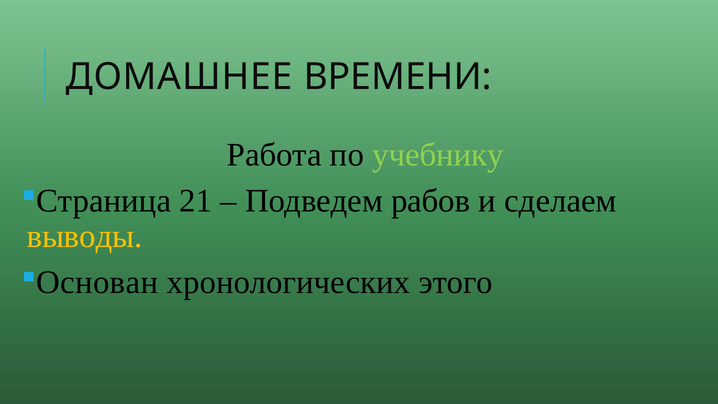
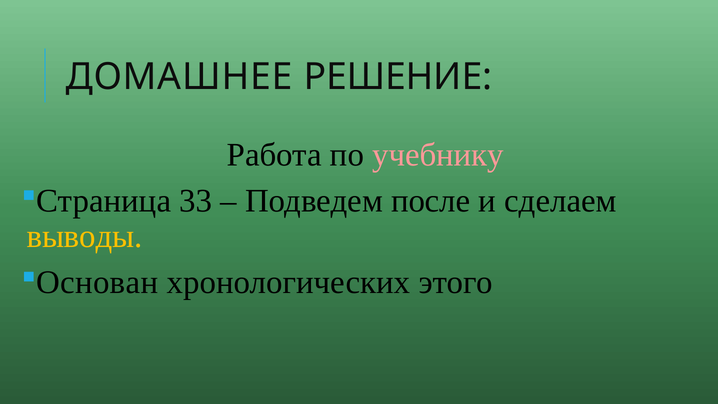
ВРЕМЕНИ: ВРЕМЕНИ -> РЕШЕНИЕ (398, 77)
учебнику colour: light green -> pink (438, 155)
21: 21 -> 33 (196, 201)
рабов: рабов -> после (431, 201)
